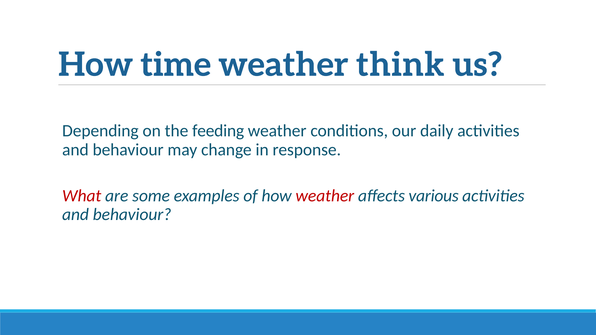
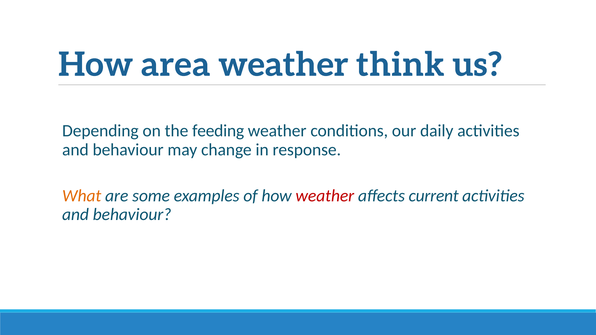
time: time -> area (176, 65)
What colour: red -> orange (82, 196)
various: various -> current (434, 196)
